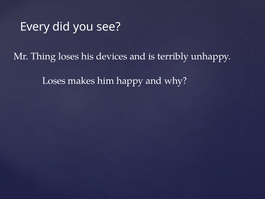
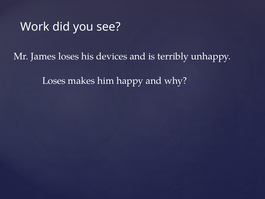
Every: Every -> Work (35, 27)
Thing: Thing -> James (43, 56)
